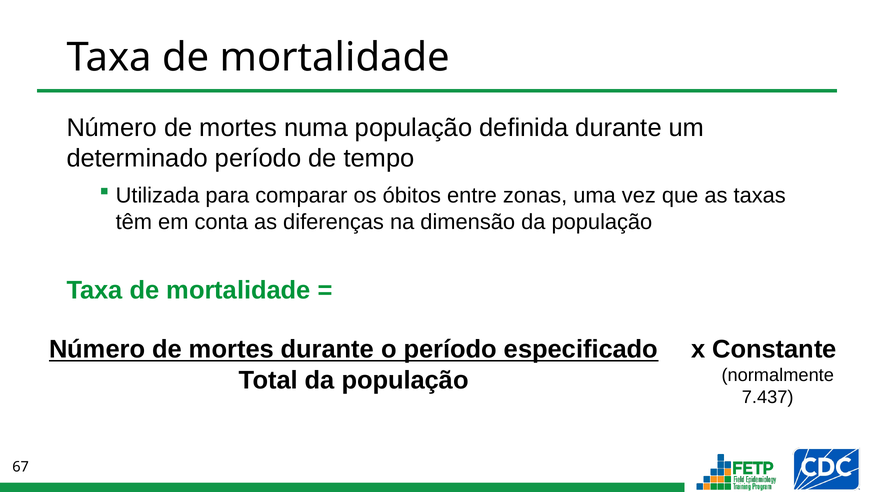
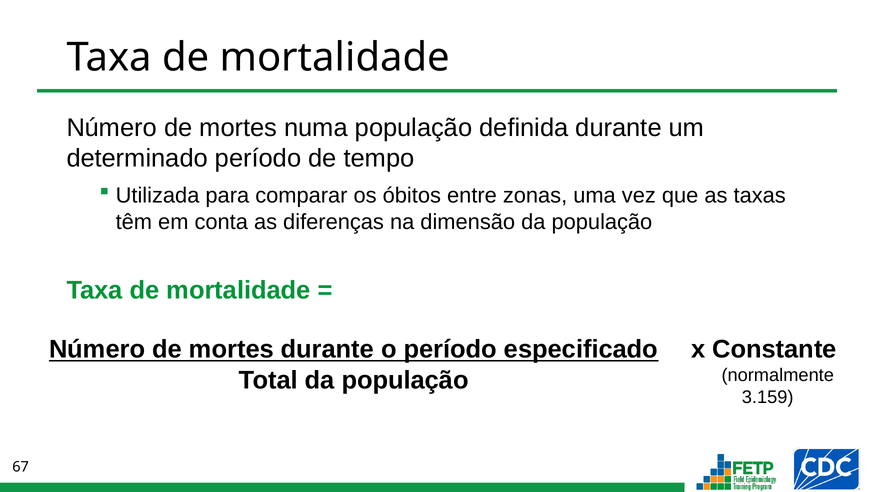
7.437: 7.437 -> 3.159 (768, 397)
